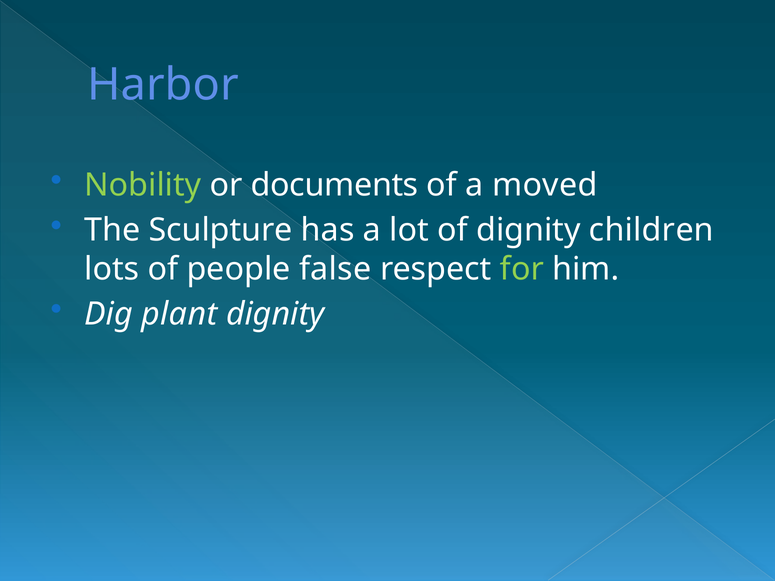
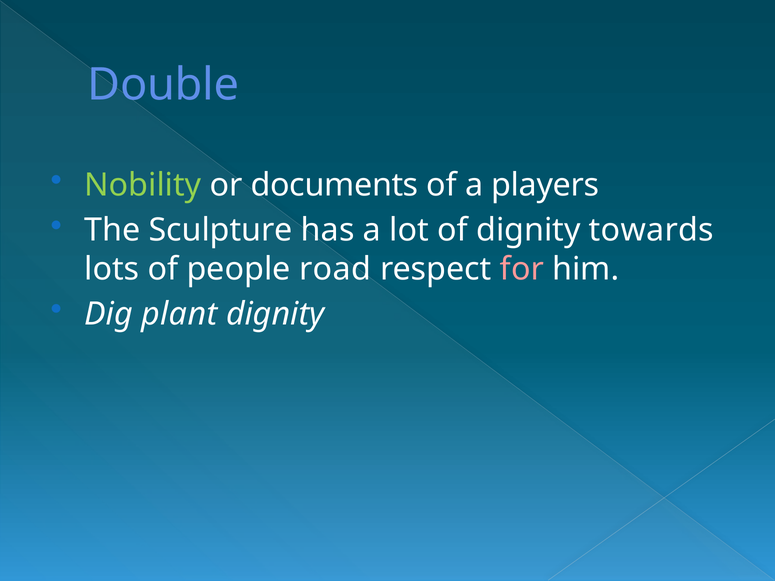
Harbor: Harbor -> Double (163, 85)
moved: moved -> players (545, 185)
children: children -> towards (651, 230)
false: false -> road (335, 269)
for colour: light green -> pink (522, 269)
